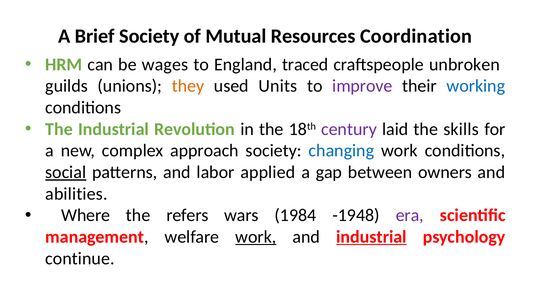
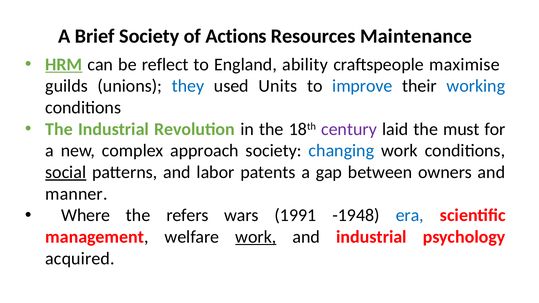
Mutual: Mutual -> Actions (236, 36)
Coordination: Coordination -> Maintenance (416, 36)
HRM underline: none -> present (64, 65)
wages: wages -> reflect (165, 65)
traced: traced -> ability (305, 65)
unbroken: unbroken -> maximise (464, 65)
they colour: orange -> blue (188, 86)
improve colour: purple -> blue (362, 86)
skills: skills -> must (461, 129)
applied: applied -> patents (268, 172)
abilities: abilities -> manner (76, 194)
1984: 1984 -> 1991 (295, 215)
era colour: purple -> blue (410, 215)
industrial underline: present -> none (371, 237)
continue: continue -> acquired (80, 259)
